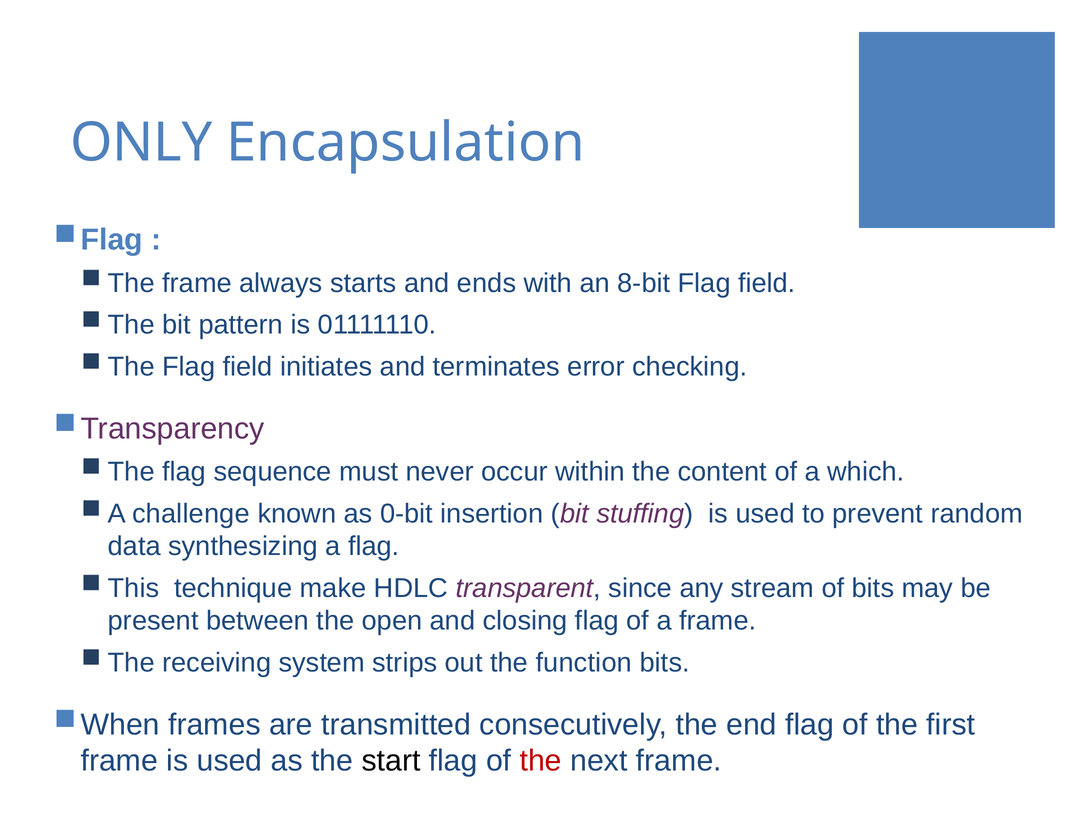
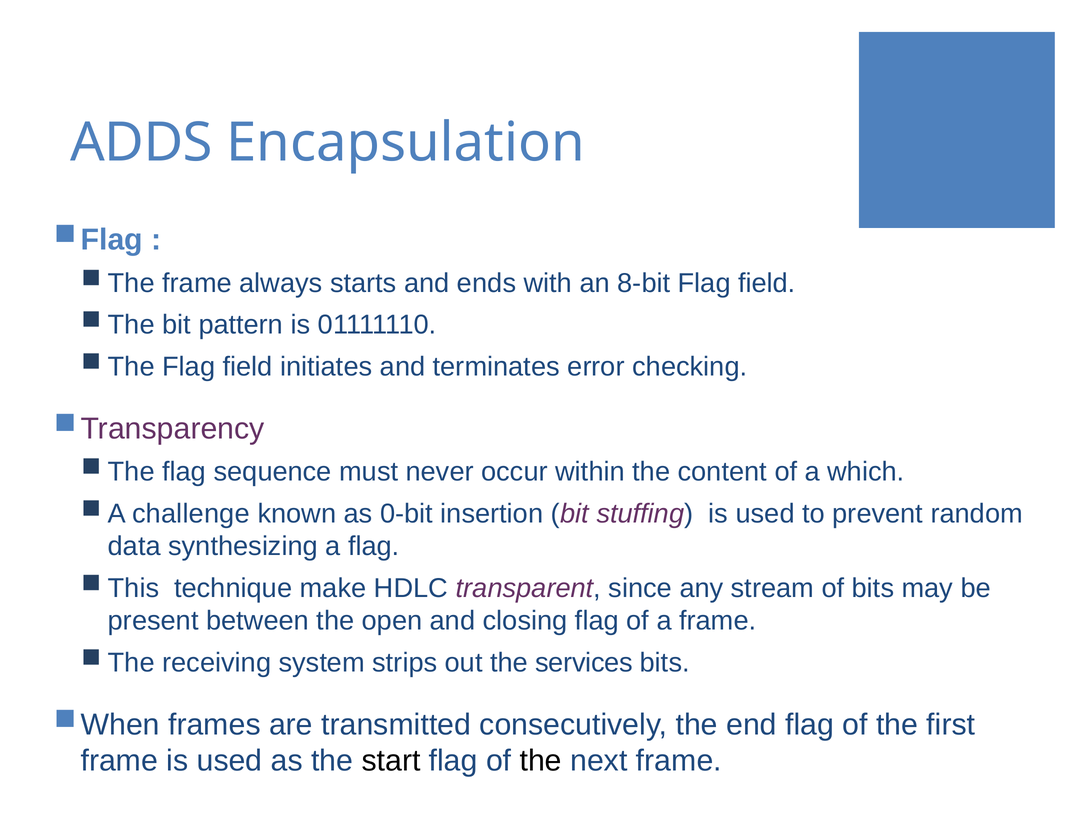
ONLY: ONLY -> ADDS (141, 143)
function: function -> services (584, 662)
the colour: red -> black (541, 761)
